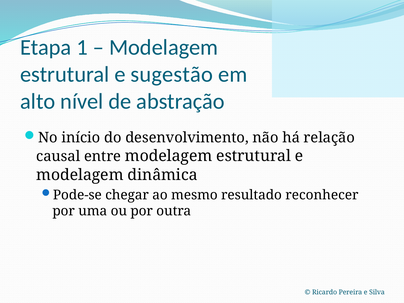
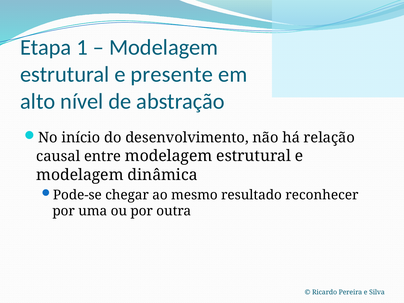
sugestão: sugestão -> presente (172, 74)
